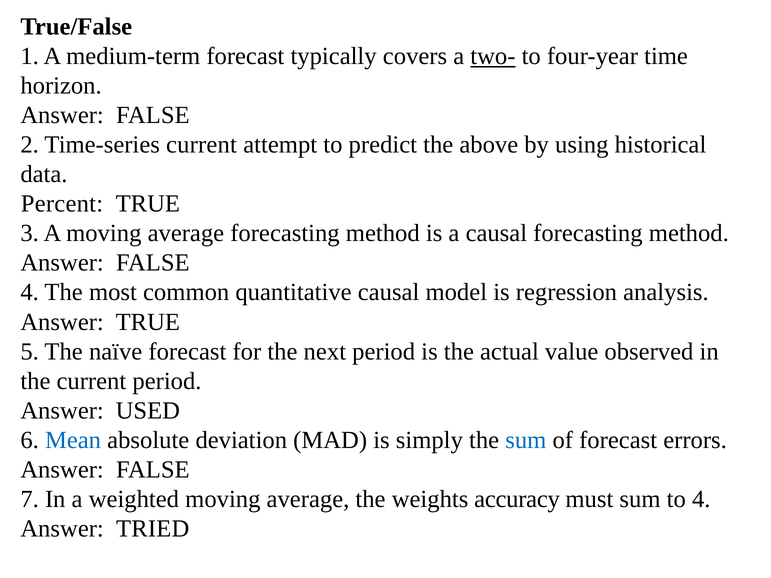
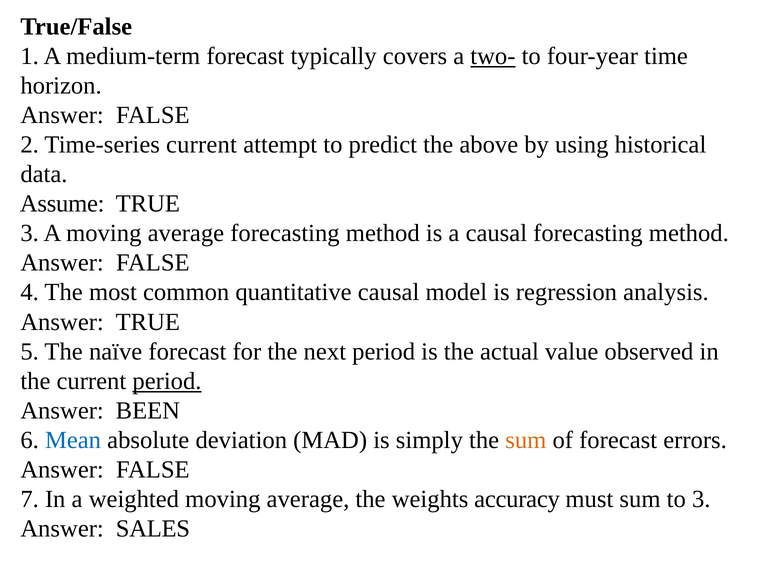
Percent: Percent -> Assume (62, 204)
period underline: none -> present (167, 381)
USED: USED -> BEEN (148, 411)
sum colour: blue -> orange (526, 440)
to 4: 4 -> 3 (701, 499)
TRIED: TRIED -> SALES (153, 529)
